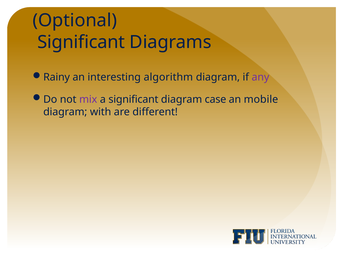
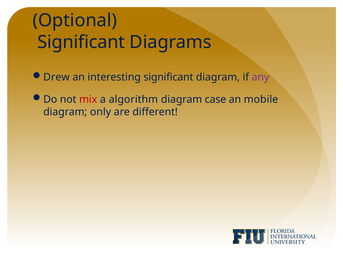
Rainy: Rainy -> Drew (56, 77)
interesting algorithm: algorithm -> significant (168, 77)
mix colour: purple -> red (88, 99)
a significant: significant -> algorithm (133, 99)
with: with -> only (101, 112)
